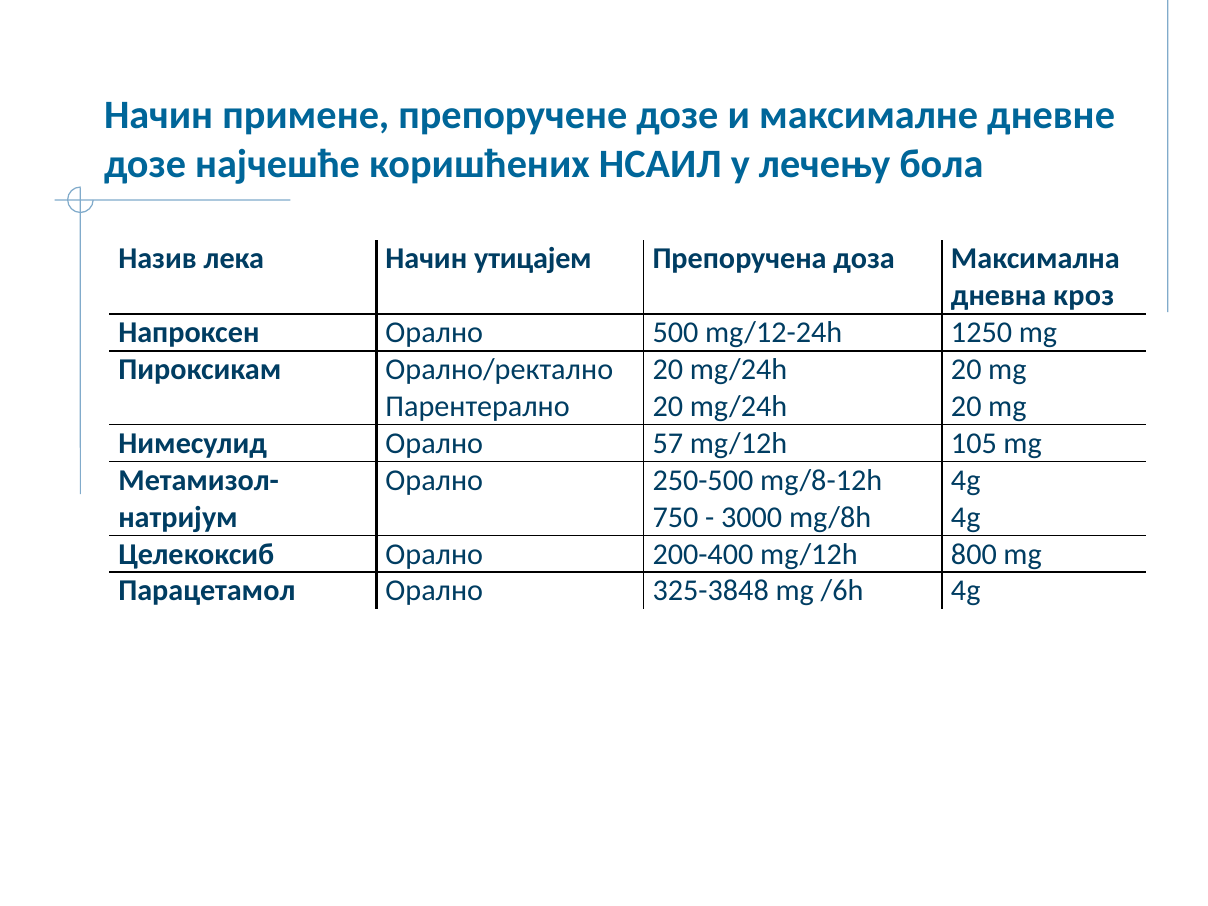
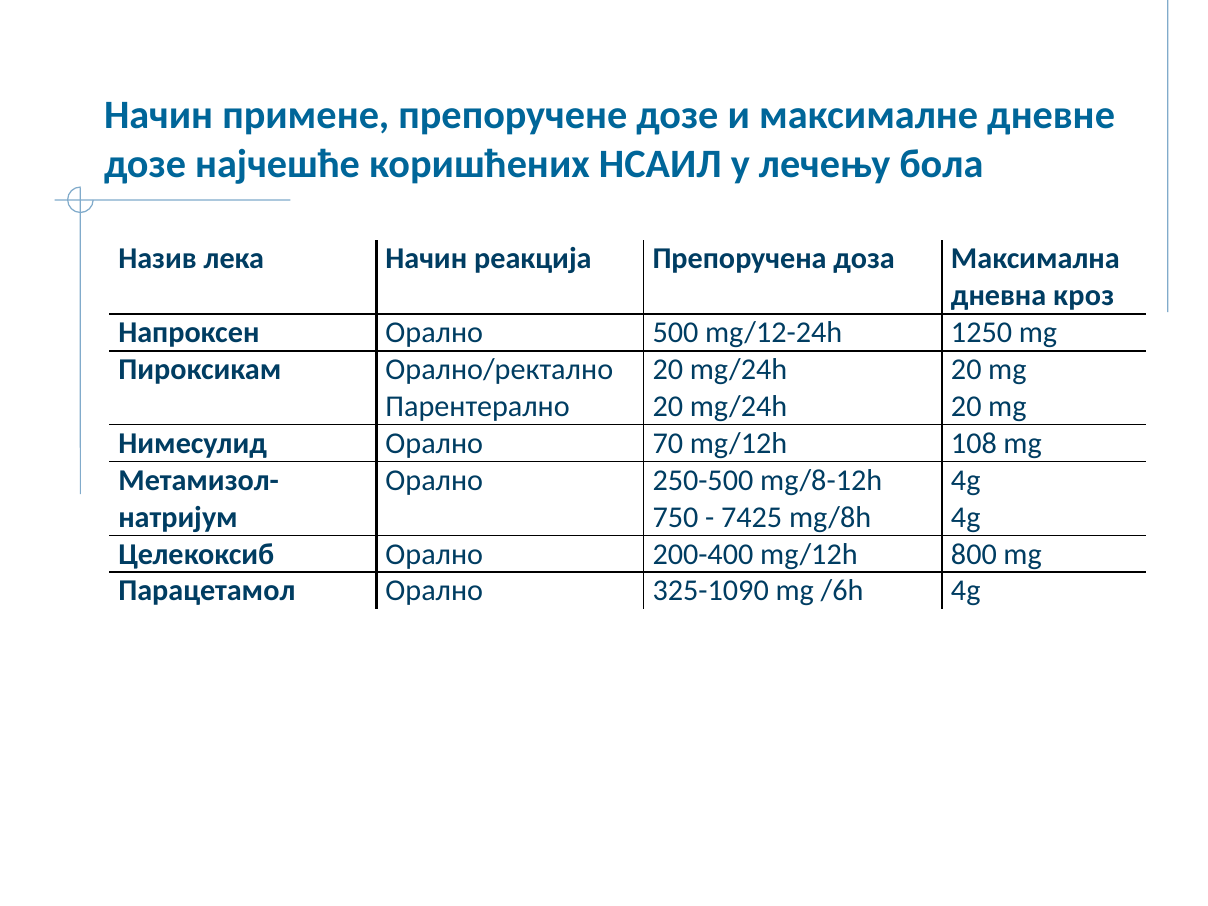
утицајем: утицајем -> реакција (533, 259)
57: 57 -> 70 (668, 443)
105: 105 -> 108 (974, 443)
3000: 3000 -> 7425 (752, 517)
325-3848: 325-3848 -> 325-1090 (711, 591)
